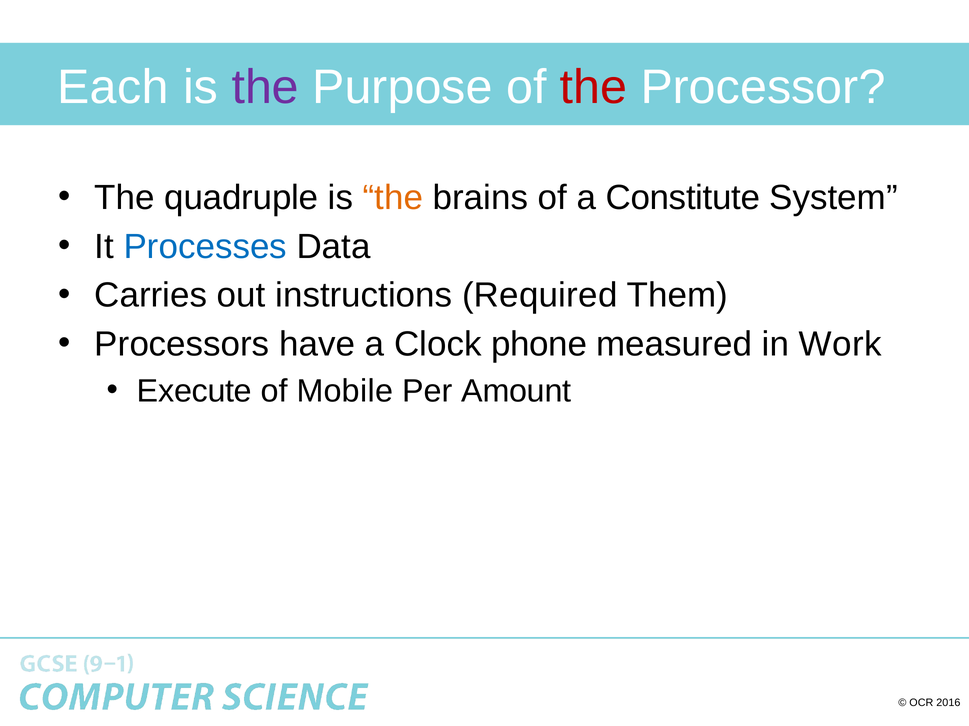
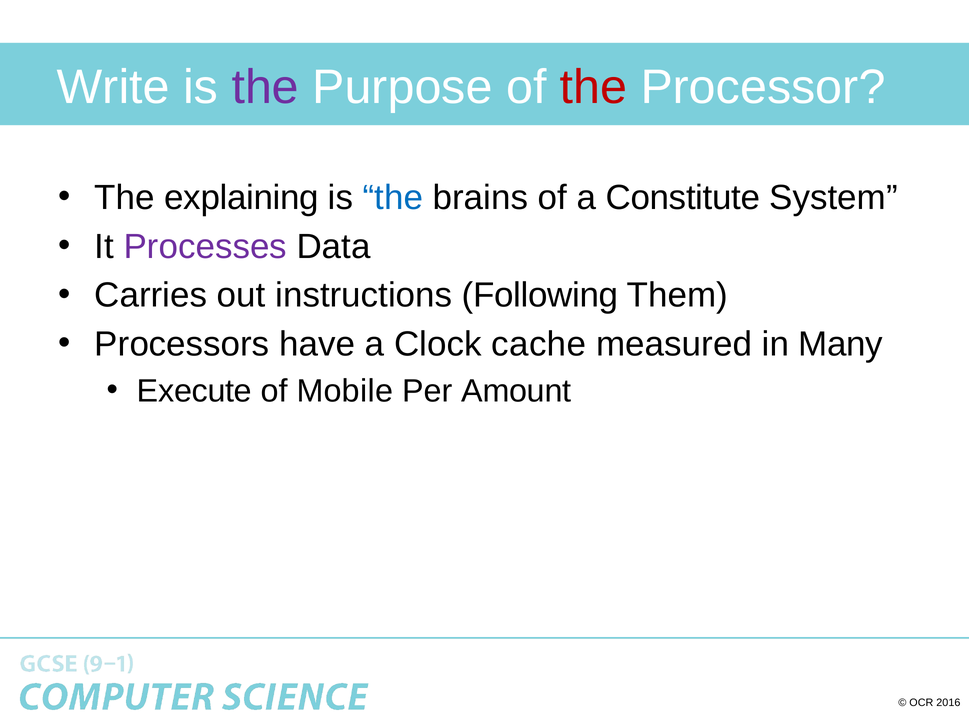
Each: Each -> Write (113, 87)
quadruple: quadruple -> explaining (241, 198)
the colour: orange -> blue (393, 198)
Processes colour: blue -> purple (205, 247)
Required: Required -> Following (540, 296)
phone: phone -> cache (539, 345)
Work: Work -> Many (841, 345)
